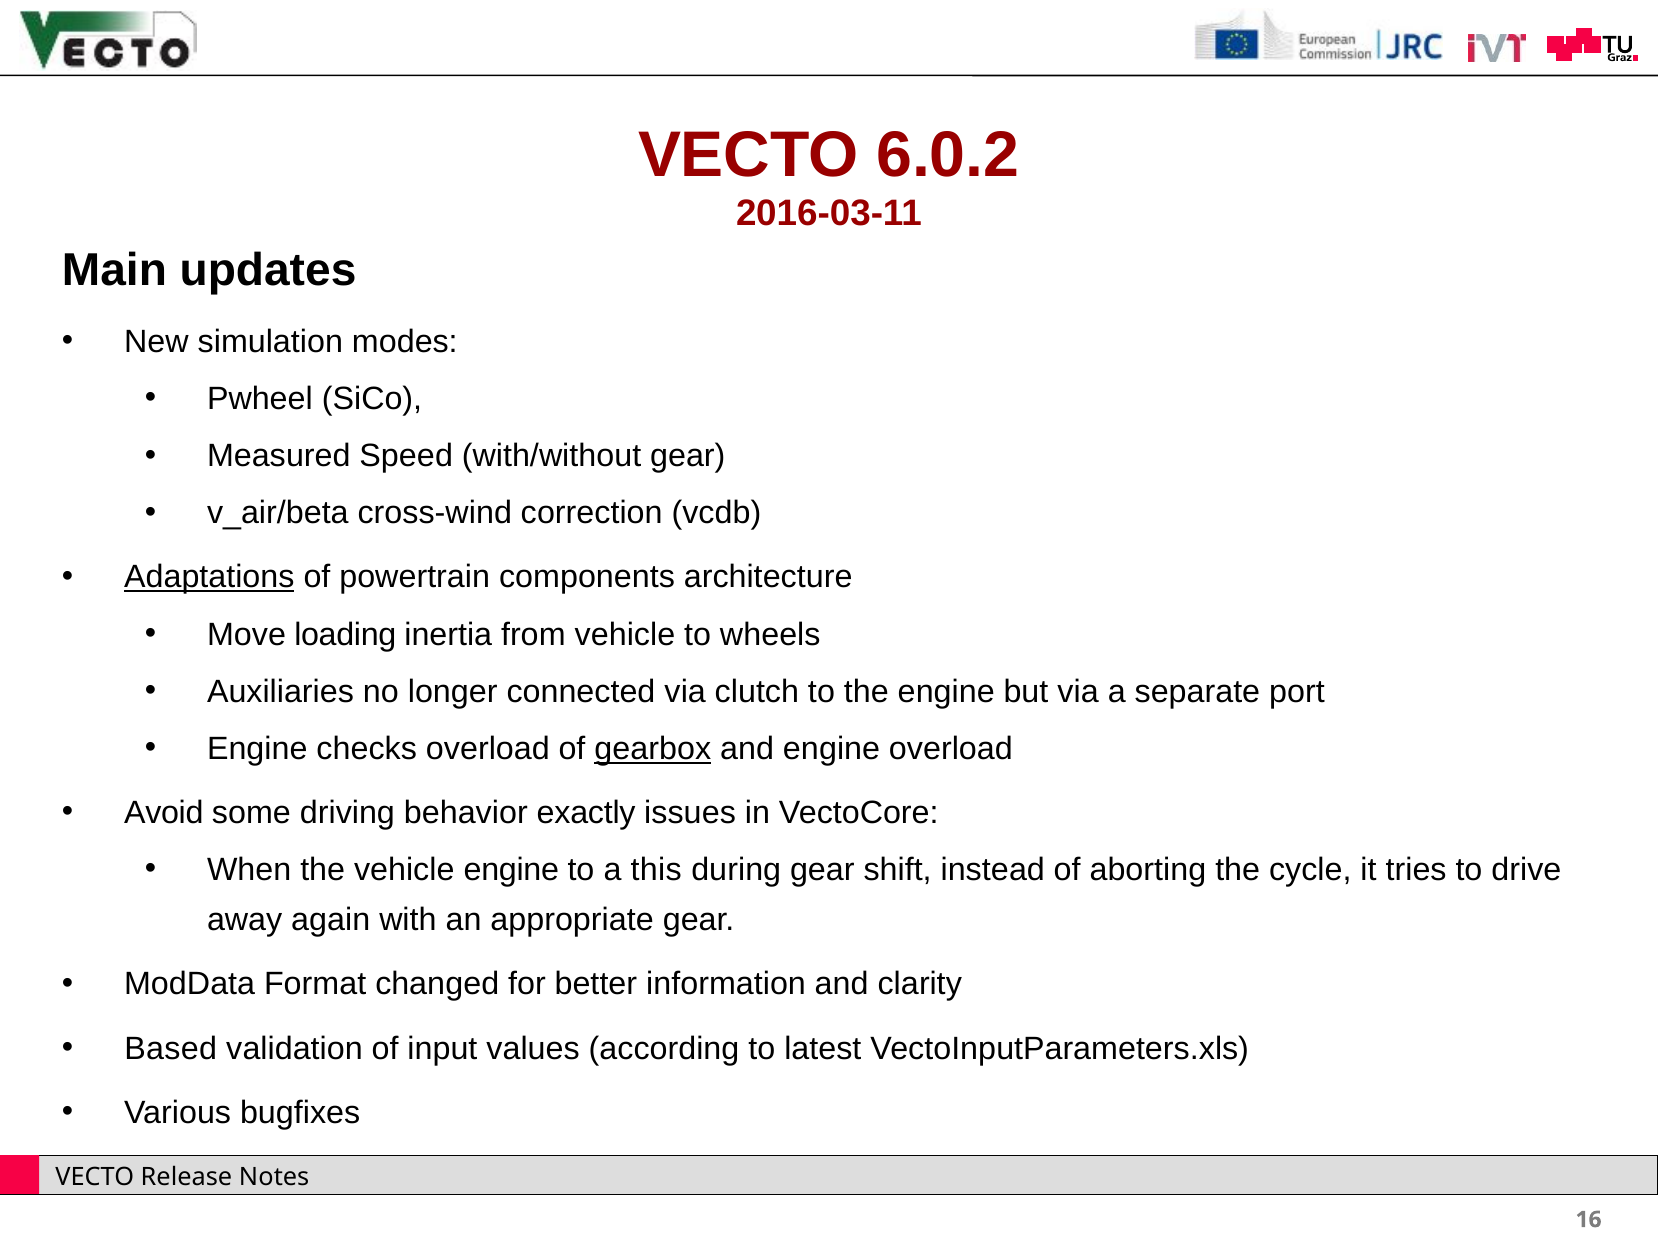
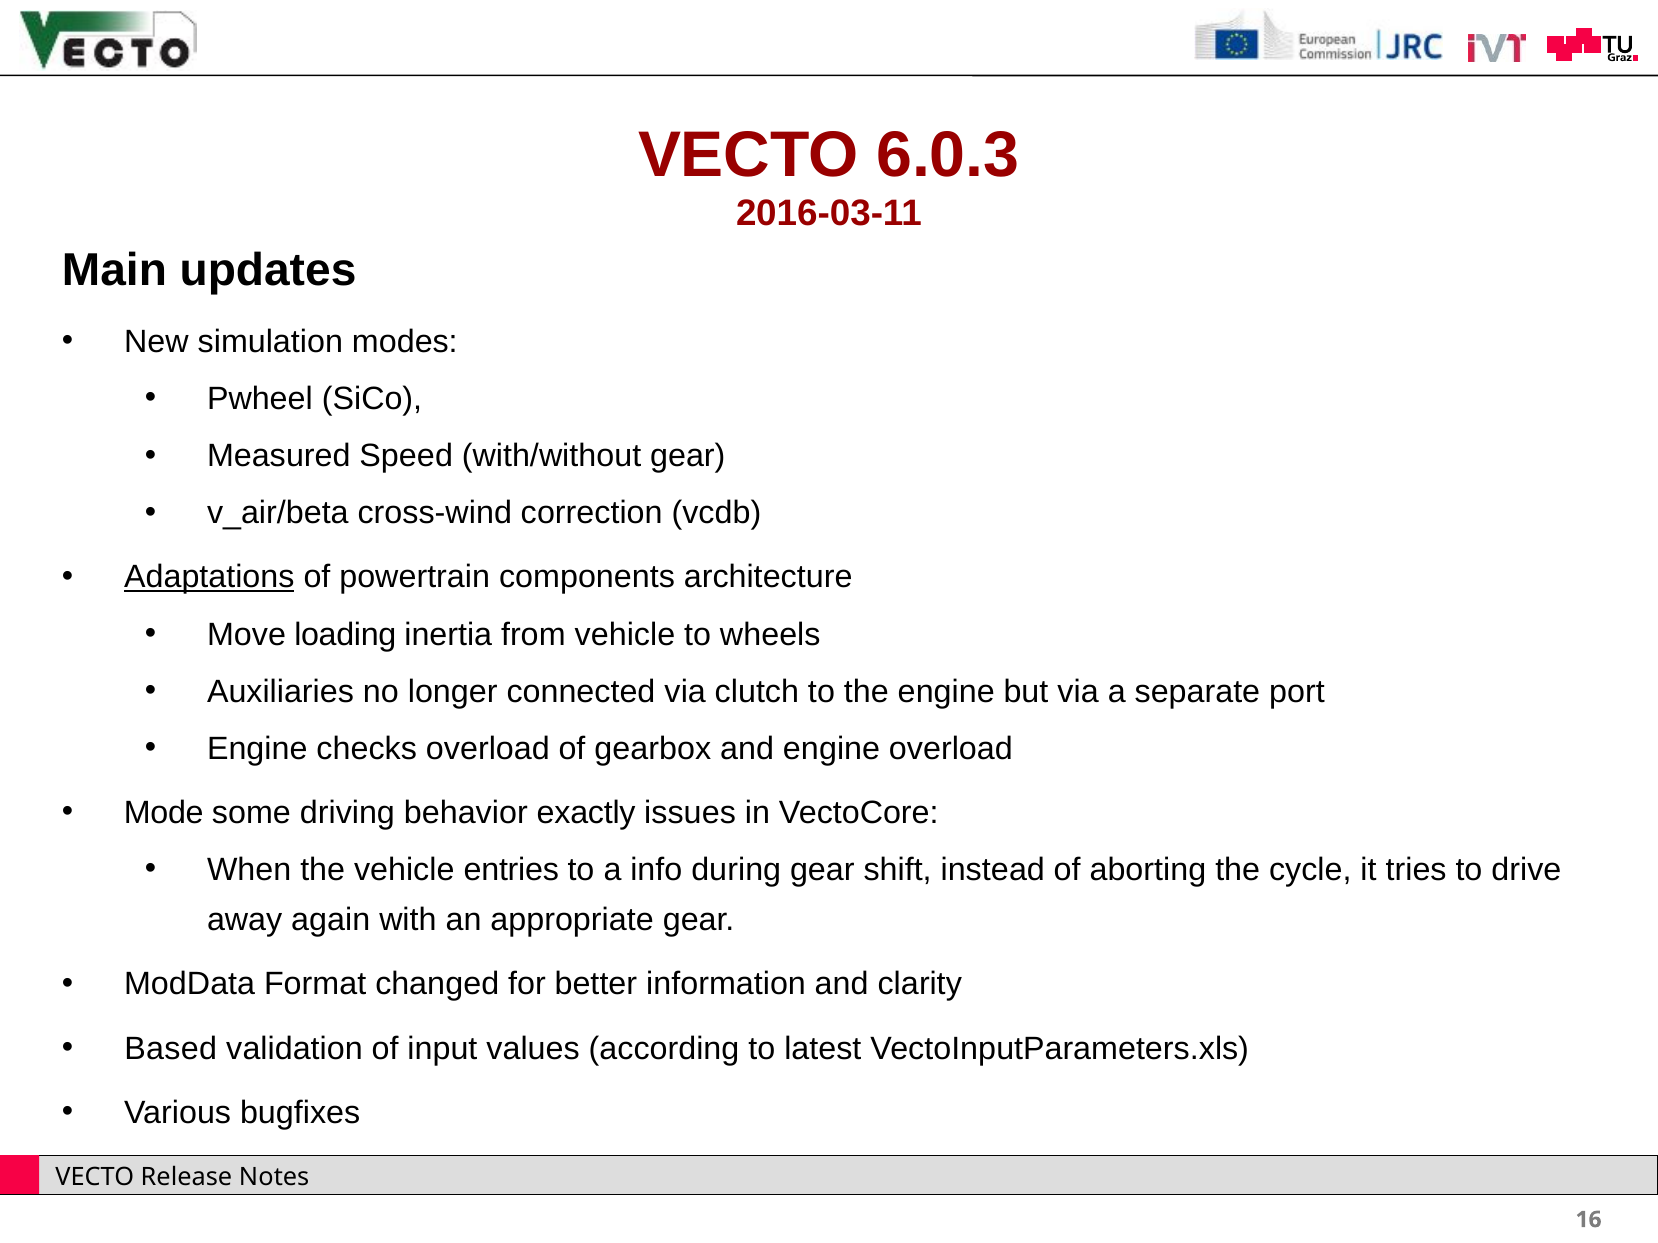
6.0.2: 6.0.2 -> 6.0.3 (948, 155)
gearbox underline: present -> none (653, 749)
Avoid: Avoid -> Mode (164, 813)
vehicle engine: engine -> entries (511, 870)
this: this -> info (656, 870)
